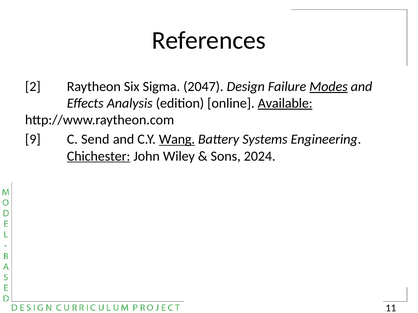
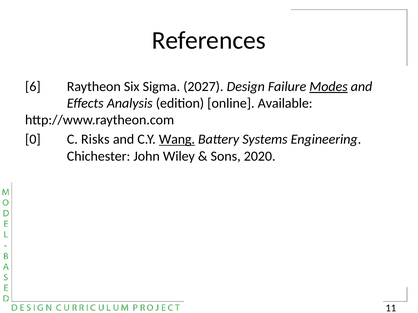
2: 2 -> 6 (33, 87)
2047: 2047 -> 2027 (203, 87)
Available underline: present -> none (285, 103)
9: 9 -> 0 (33, 140)
Send: Send -> Risks (95, 140)
Chichester underline: present -> none (99, 156)
2024: 2024 -> 2020 (260, 156)
